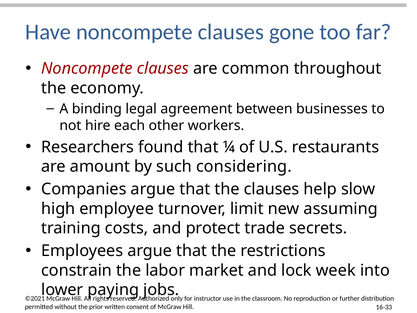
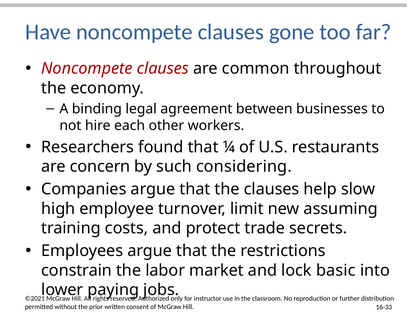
amount: amount -> concern (100, 166)
week: week -> basic (336, 270)
